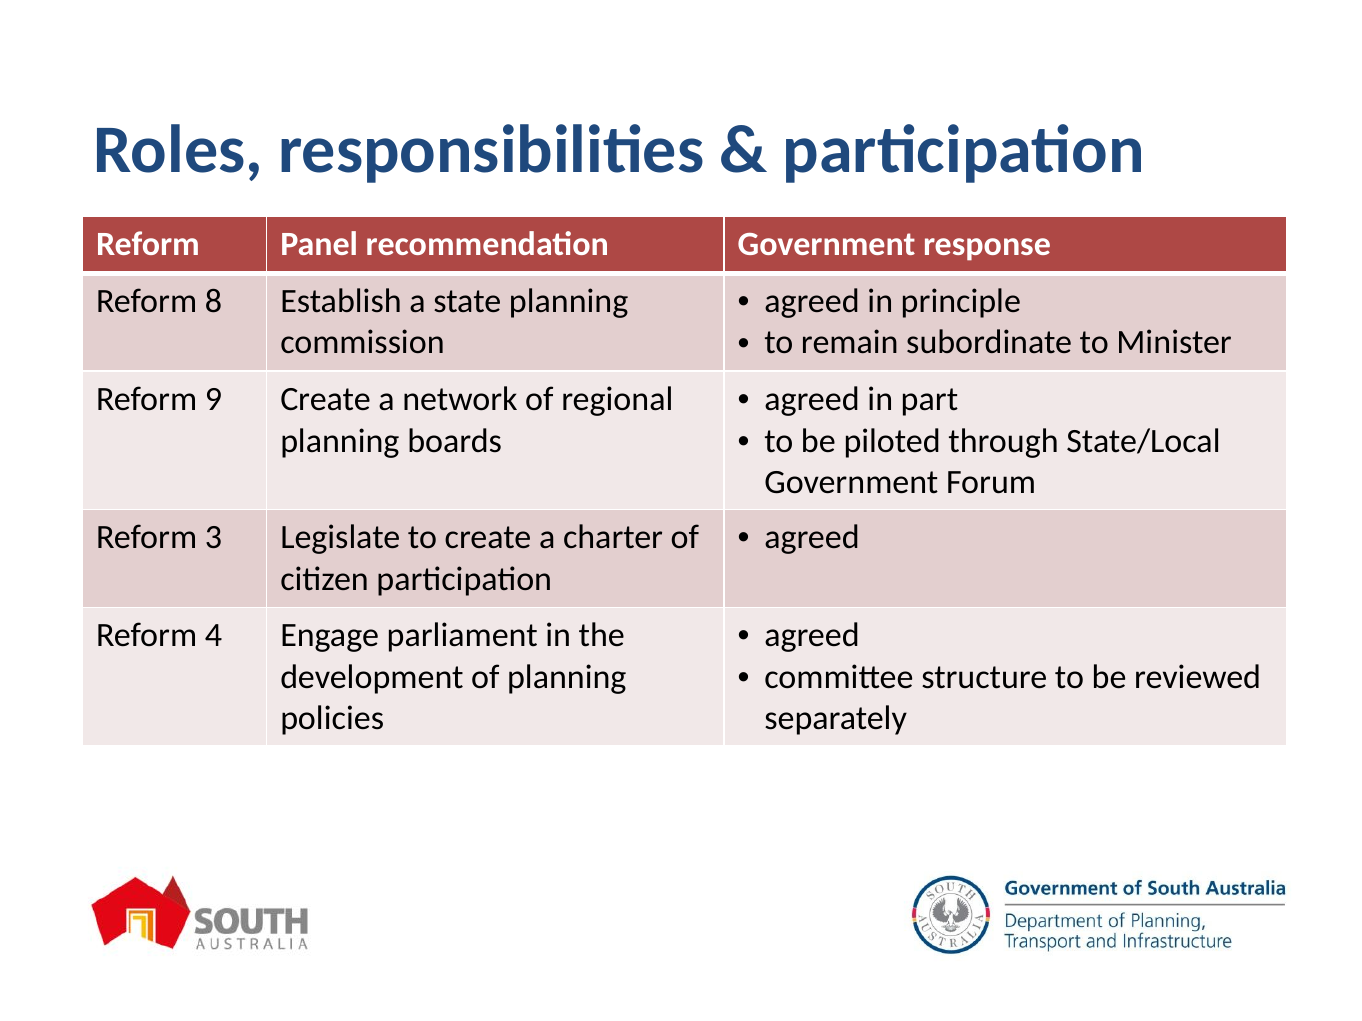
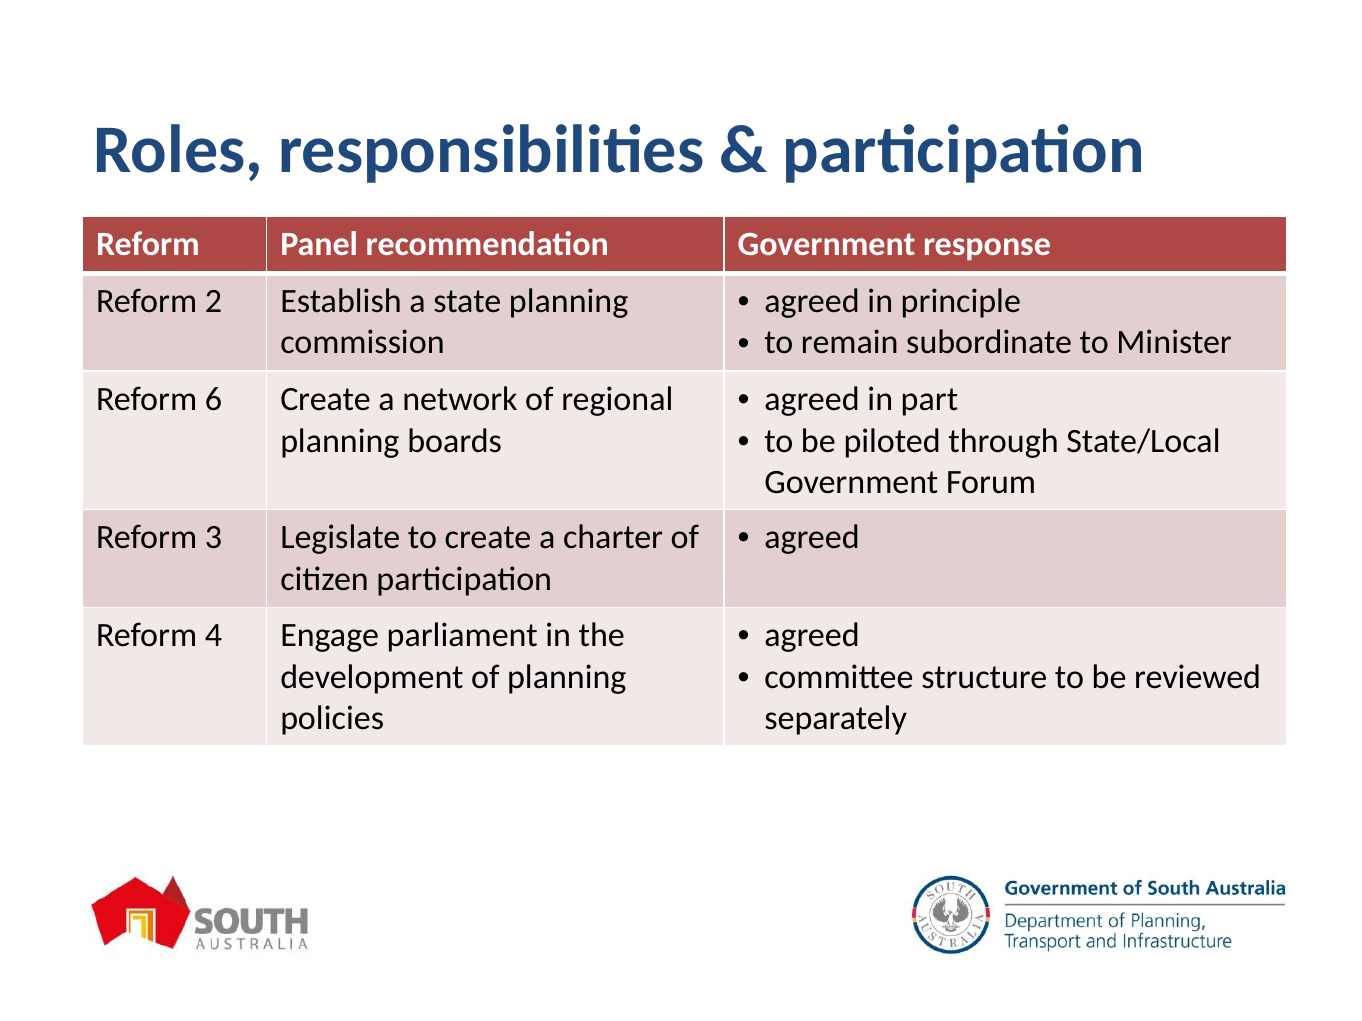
8: 8 -> 2 (213, 301)
9: 9 -> 6 (213, 399)
